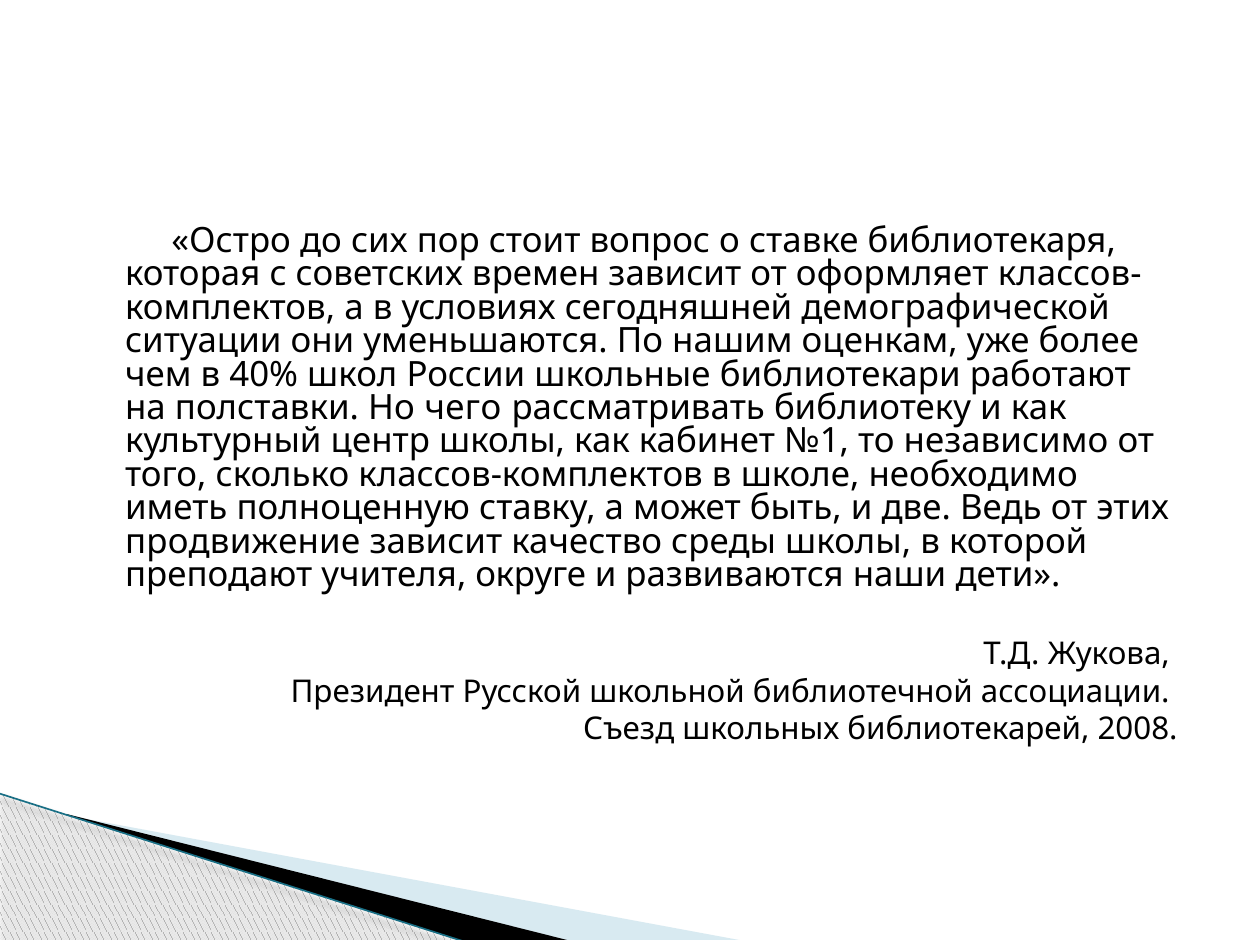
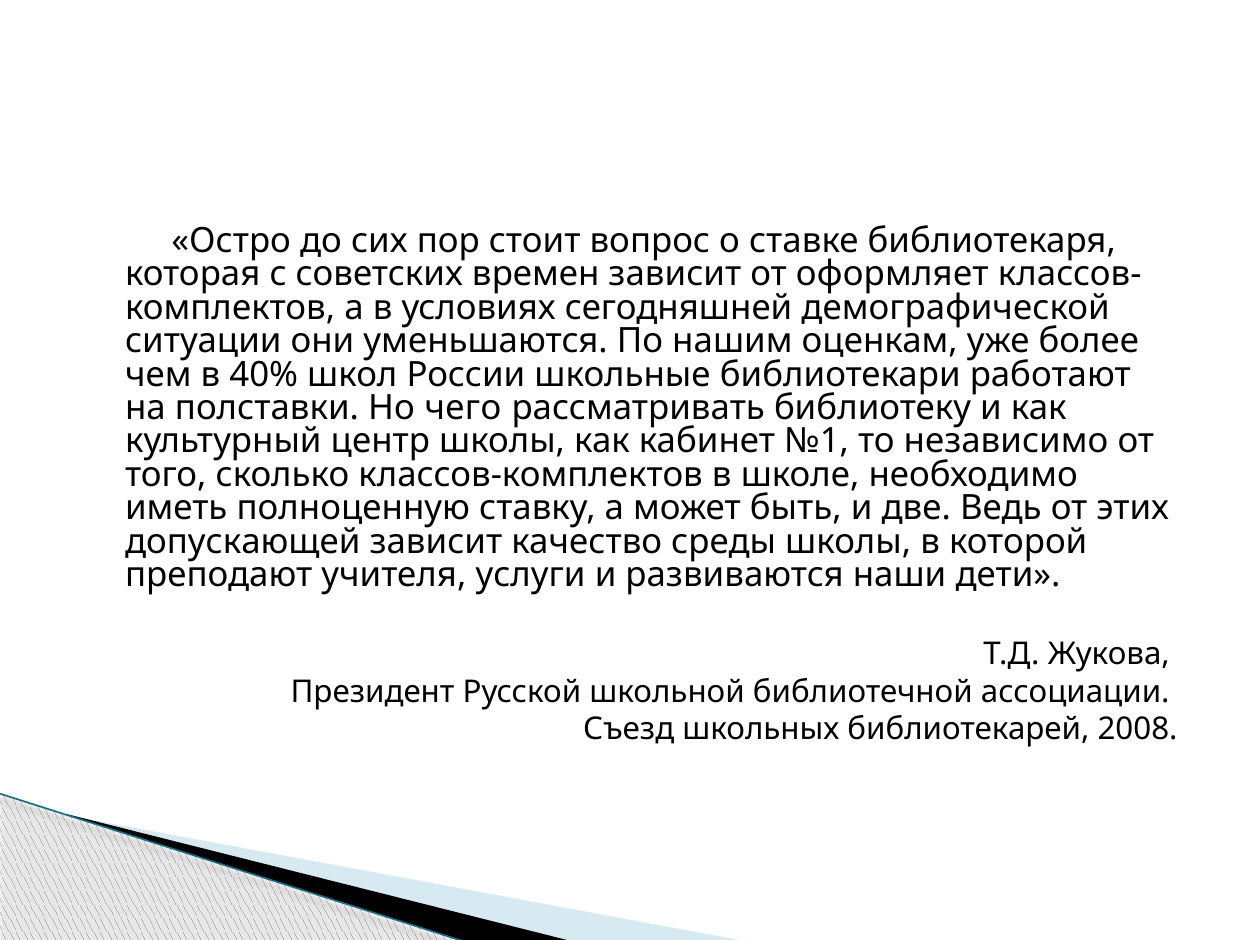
продвижение: продвижение -> допускающей (243, 542)
округе: округе -> услуги (531, 575)
